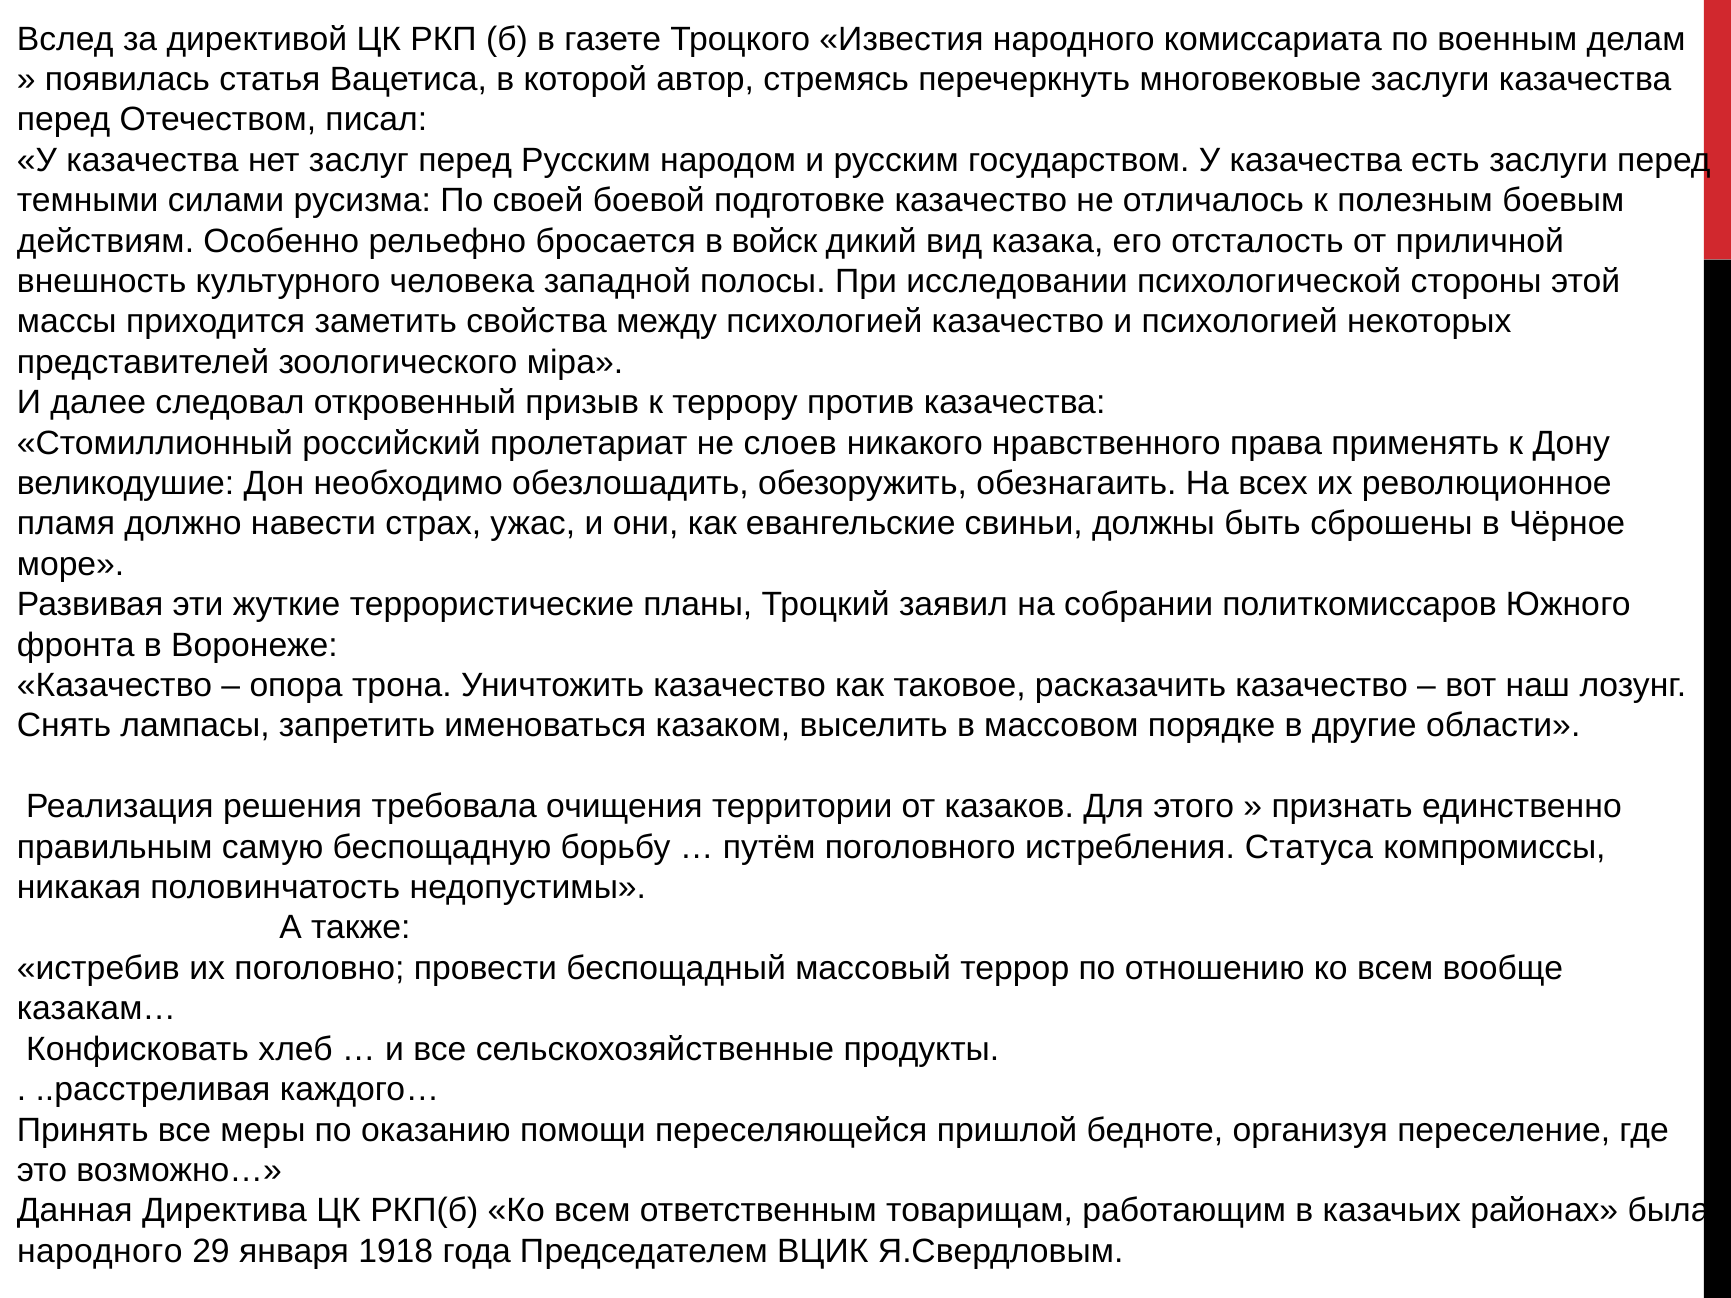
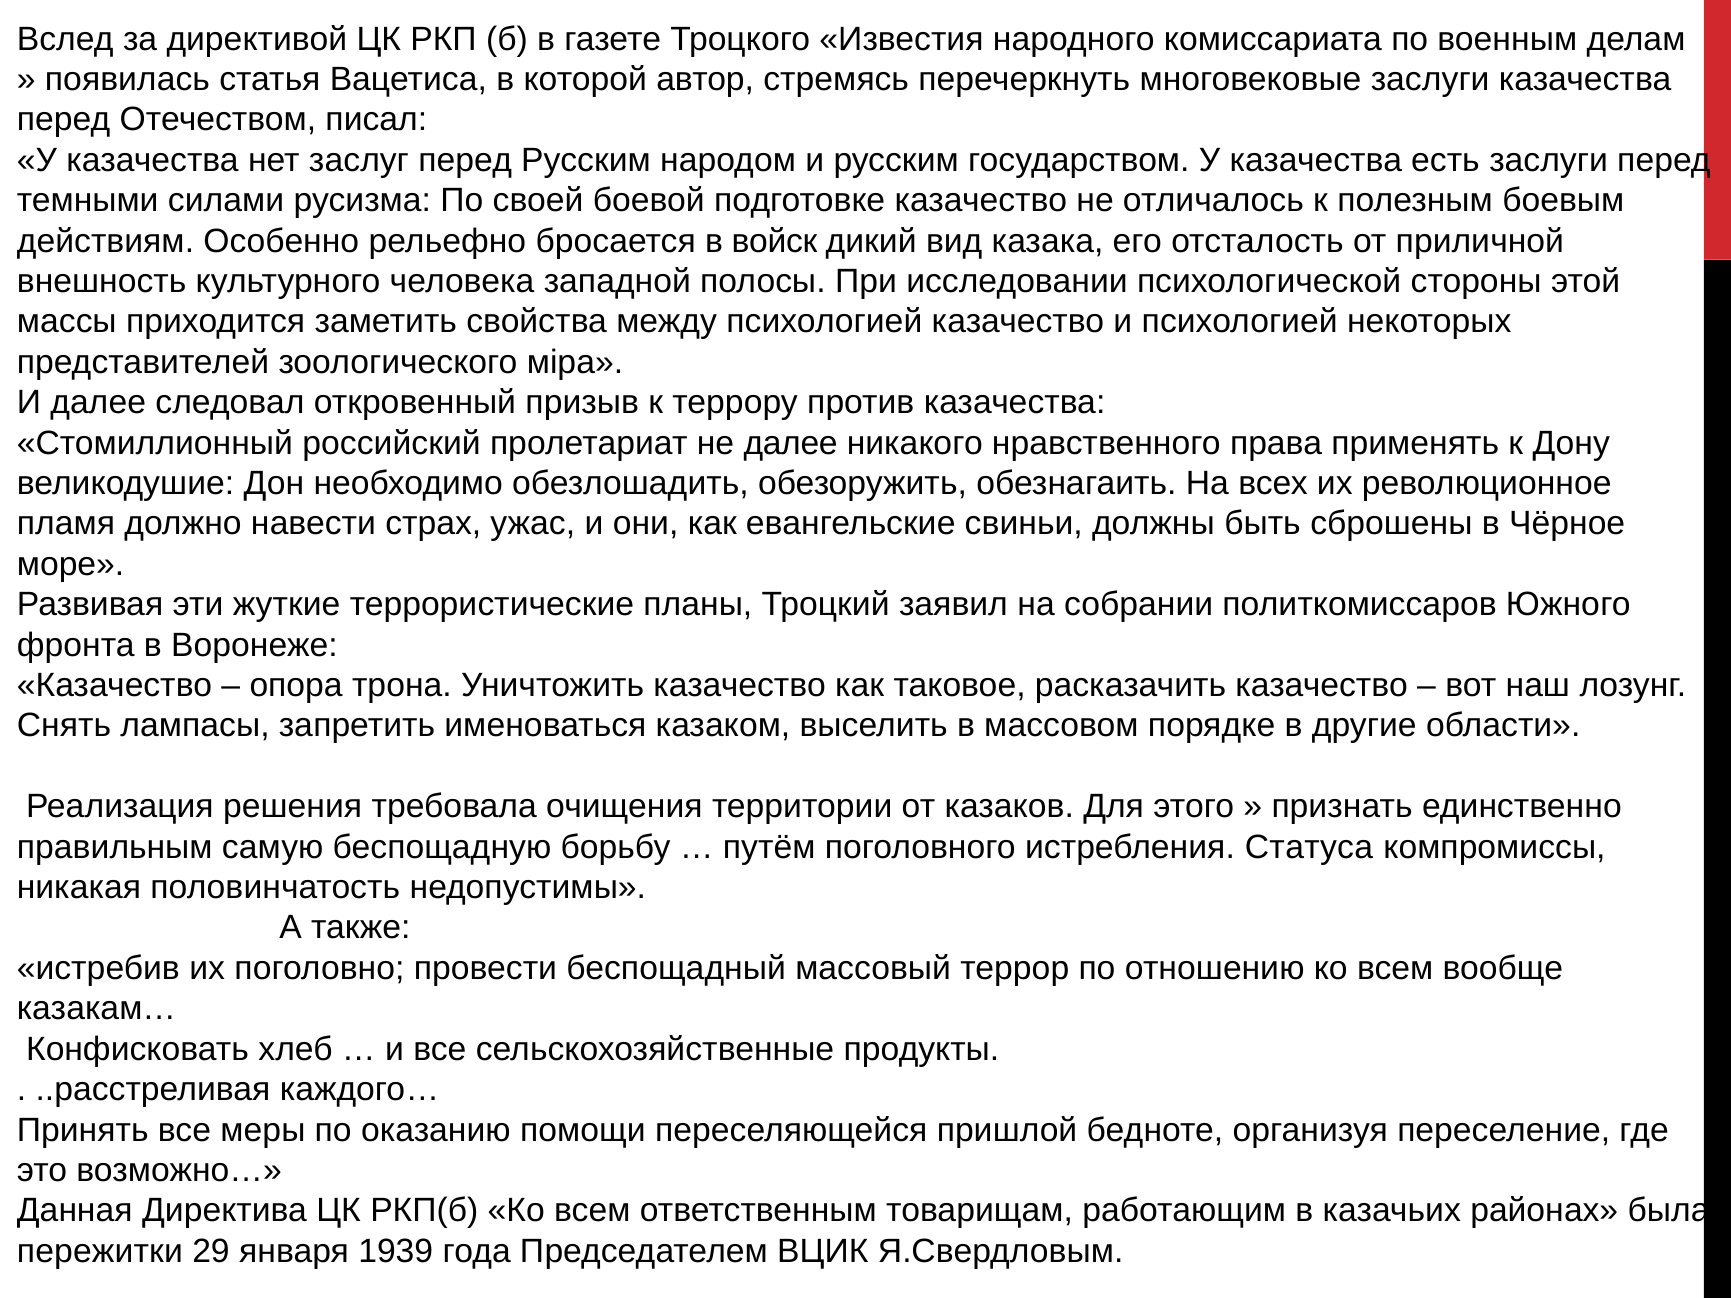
не слоев: слоев -> далее (791, 443)
народного: народного -> пережитки (100, 1251)
1918: 1918 -> 1939 (396, 1251)
